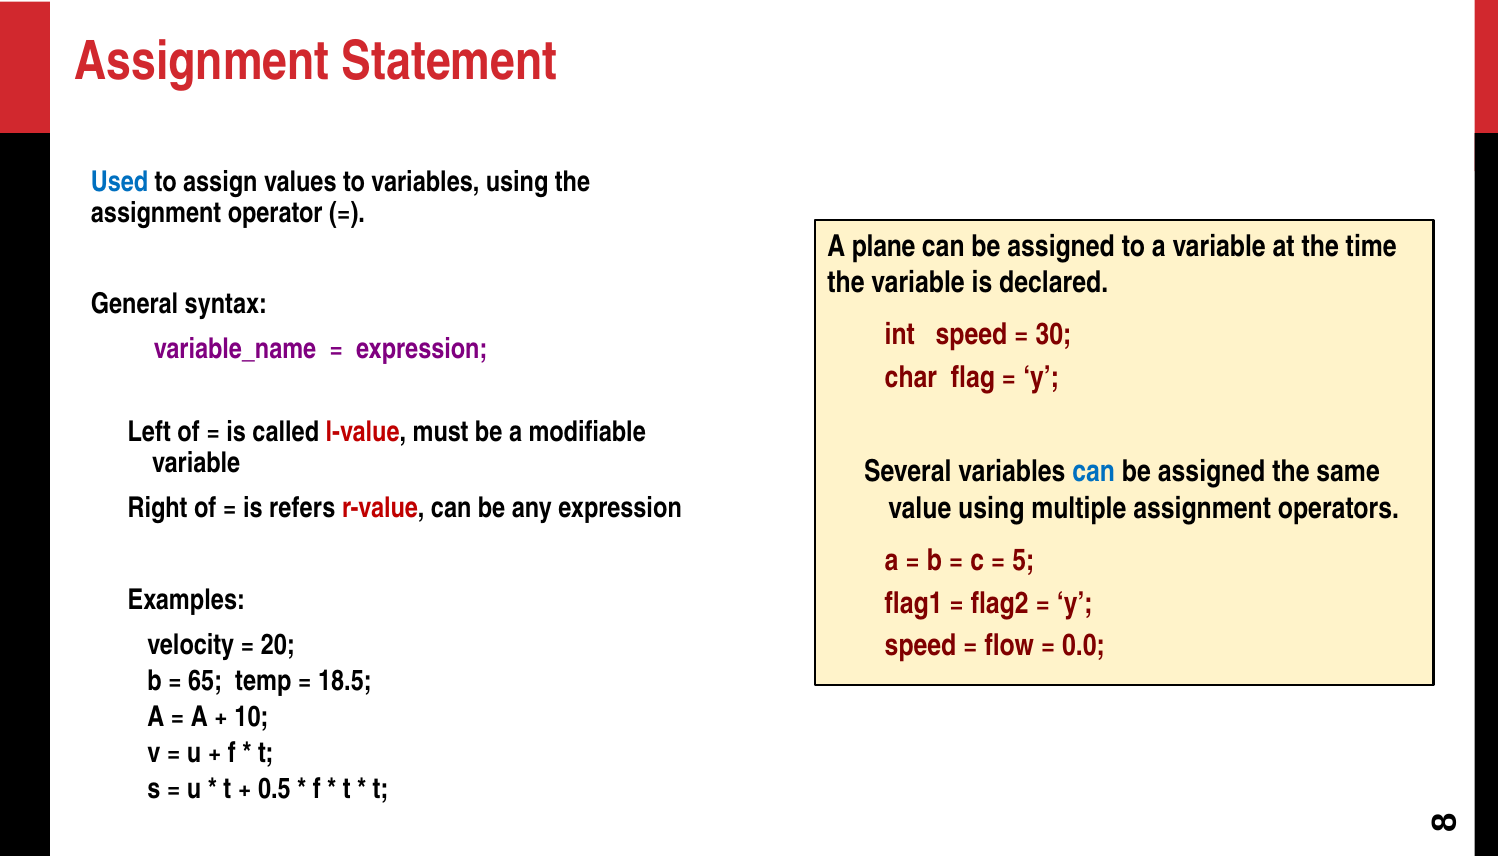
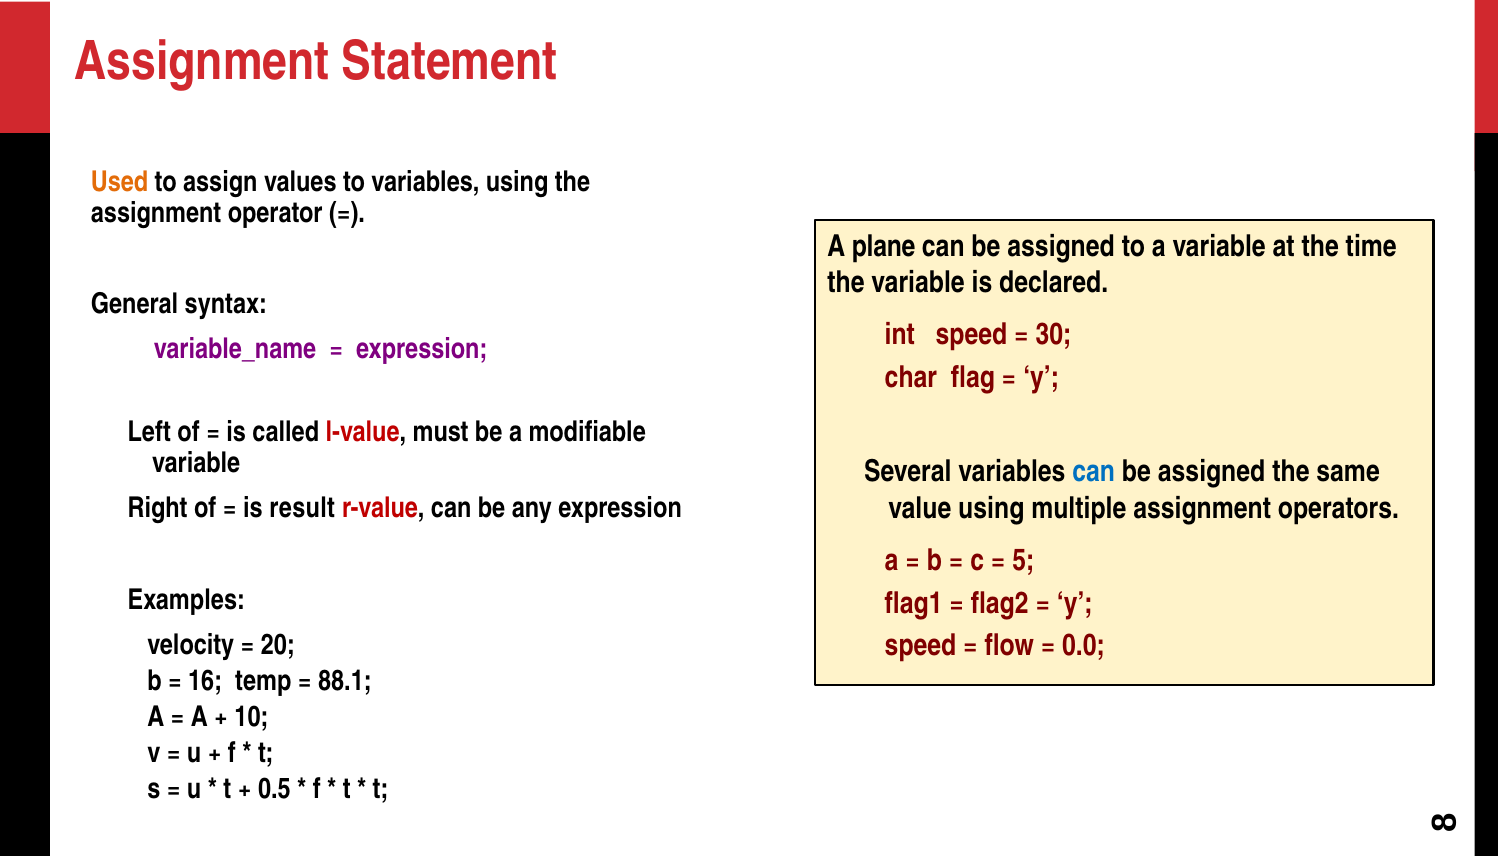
Used colour: blue -> orange (120, 182)
refers: refers -> result (302, 509)
65: 65 -> 16 (205, 681)
18.5: 18.5 -> 88.1 (345, 681)
